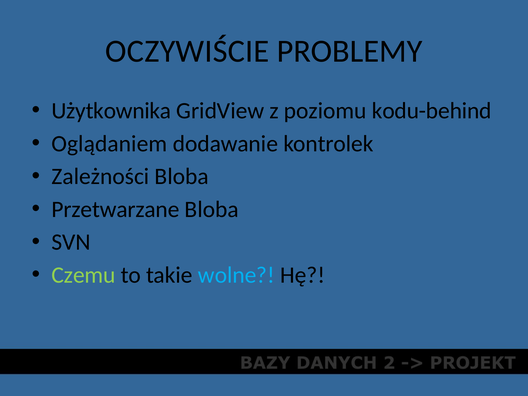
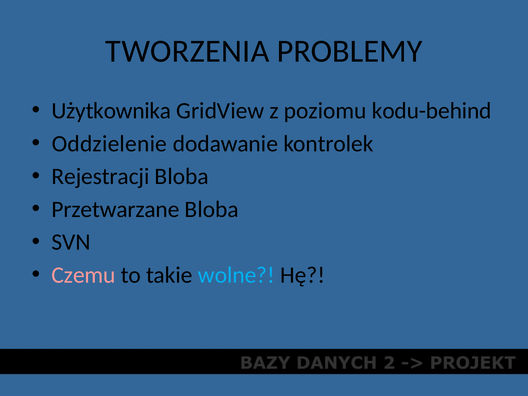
OCZYWIŚCIE: OCZYWIŚCIE -> TWORZENIA (187, 51)
Oglądaniem: Oglądaniem -> Oddzielenie (109, 144)
Zależności: Zależności -> Rejestracji (100, 176)
Czemu colour: light green -> pink (84, 275)
